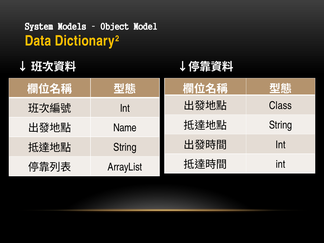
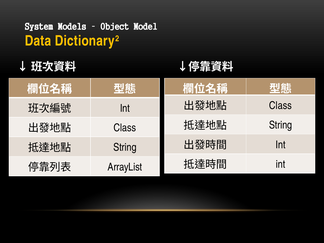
Name: Name -> Class (125, 128)
